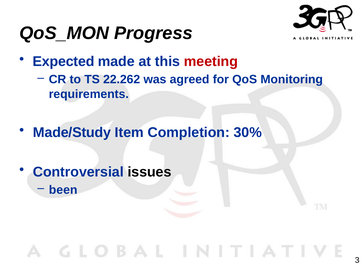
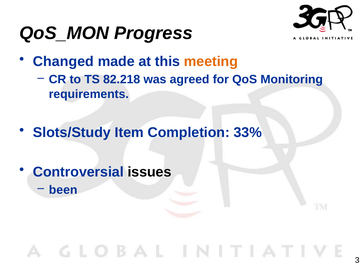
Expected: Expected -> Changed (63, 62)
meeting colour: red -> orange (211, 62)
22.262: 22.262 -> 82.218 (122, 80)
Made/Study: Made/Study -> Slots/Study (72, 133)
30%: 30% -> 33% (248, 133)
